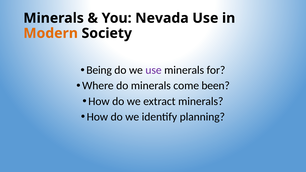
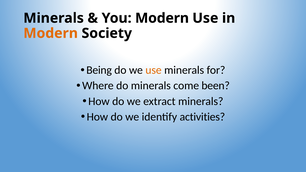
You Nevada: Nevada -> Modern (162, 18)
use colour: purple -> orange (154, 70)
planning: planning -> activities (202, 117)
